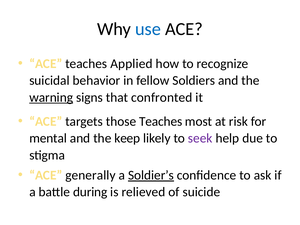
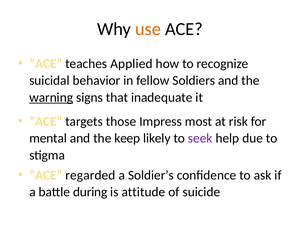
use colour: blue -> orange (148, 29)
confronted: confronted -> inadequate (162, 97)
those Teaches: Teaches -> Impress (161, 121)
generally: generally -> regarded (90, 175)
Soldier’s underline: present -> none (151, 175)
relieved: relieved -> attitude (143, 192)
